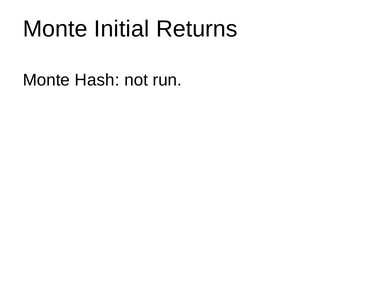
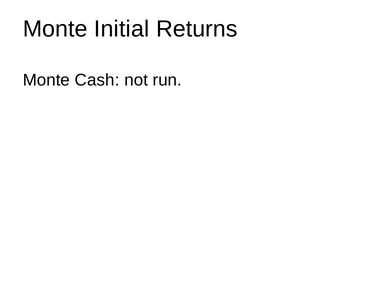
Hash: Hash -> Cash (97, 80)
